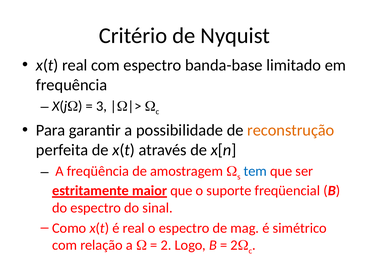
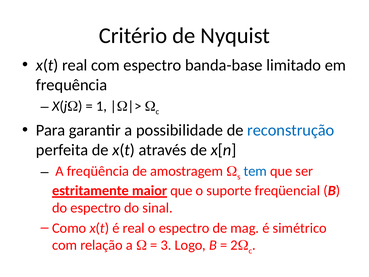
3: 3 -> 1 (102, 106)
reconstrução colour: orange -> blue (291, 130)
2: 2 -> 3 (166, 245)
